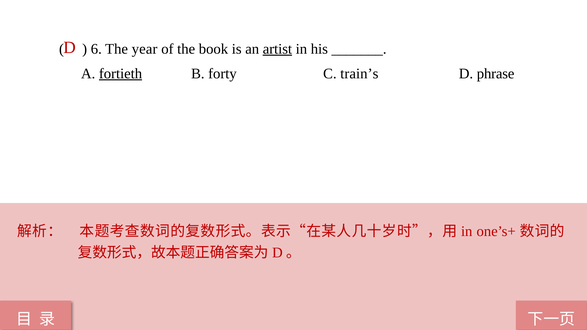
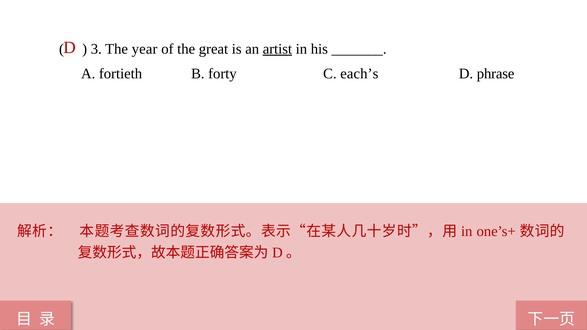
6: 6 -> 3 (96, 49)
book: book -> great (213, 49)
fortieth underline: present -> none (121, 74)
train’s: train’s -> each’s (359, 74)
